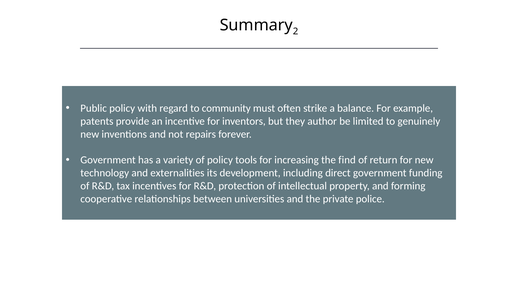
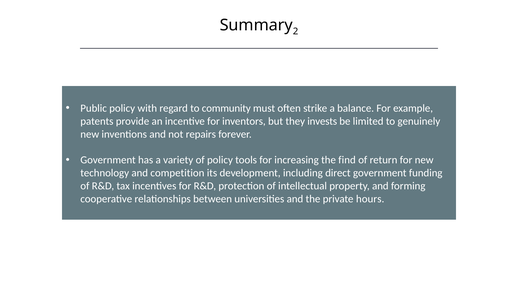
author: author -> invests (322, 121)
externalities: externalities -> competition (177, 173)
police: police -> hours (370, 199)
